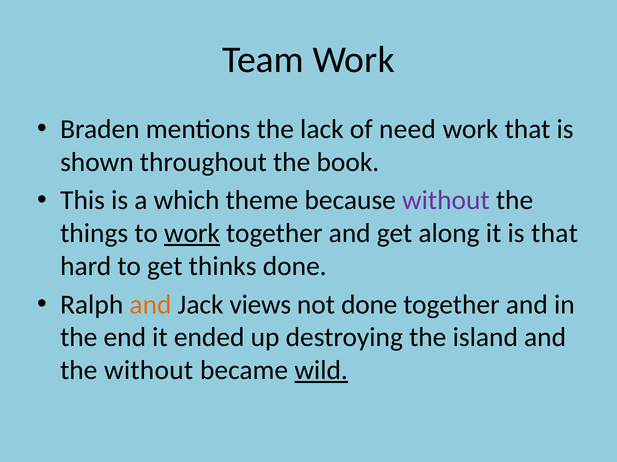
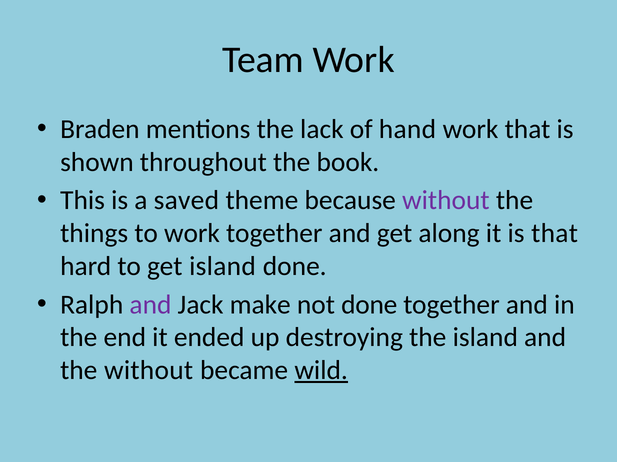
need: need -> hand (407, 129)
which: which -> saved (186, 201)
work underline: present -> none (192, 234)
get thinks: thinks -> island (222, 267)
and colour: orange -> purple (150, 305)
views: views -> make (260, 305)
